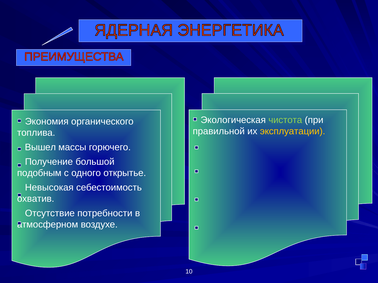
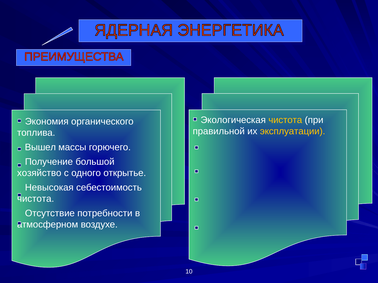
чистота colour: light green -> yellow (285, 120)
подобным: подобным -> хозяйство (39, 173)
охватив: охватив -> чистота (36, 199)
